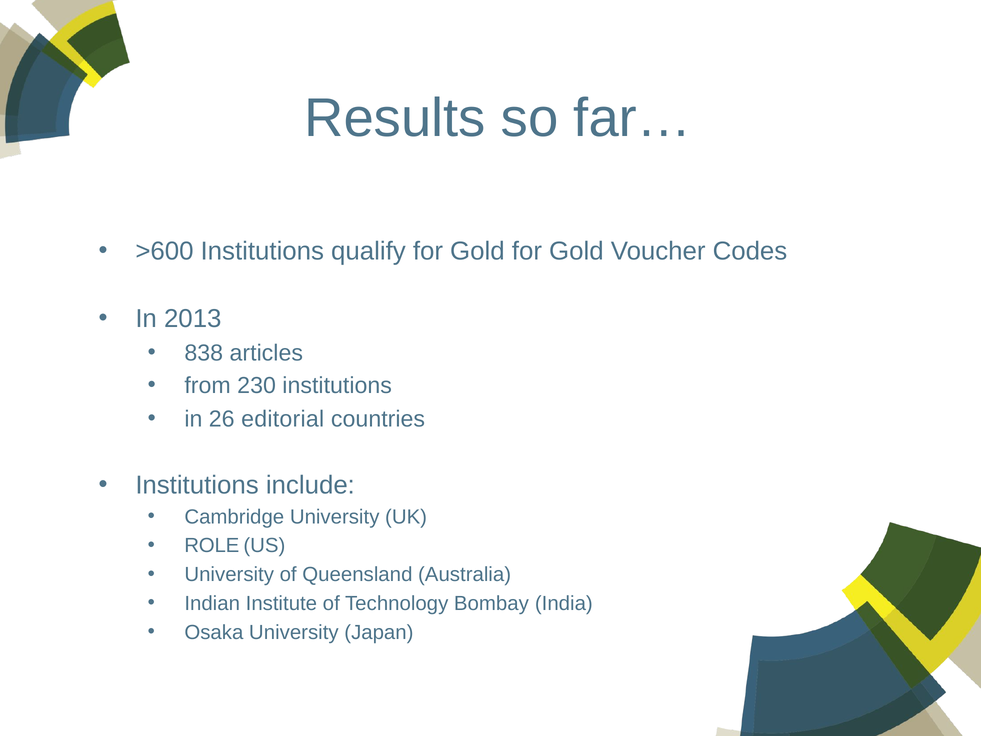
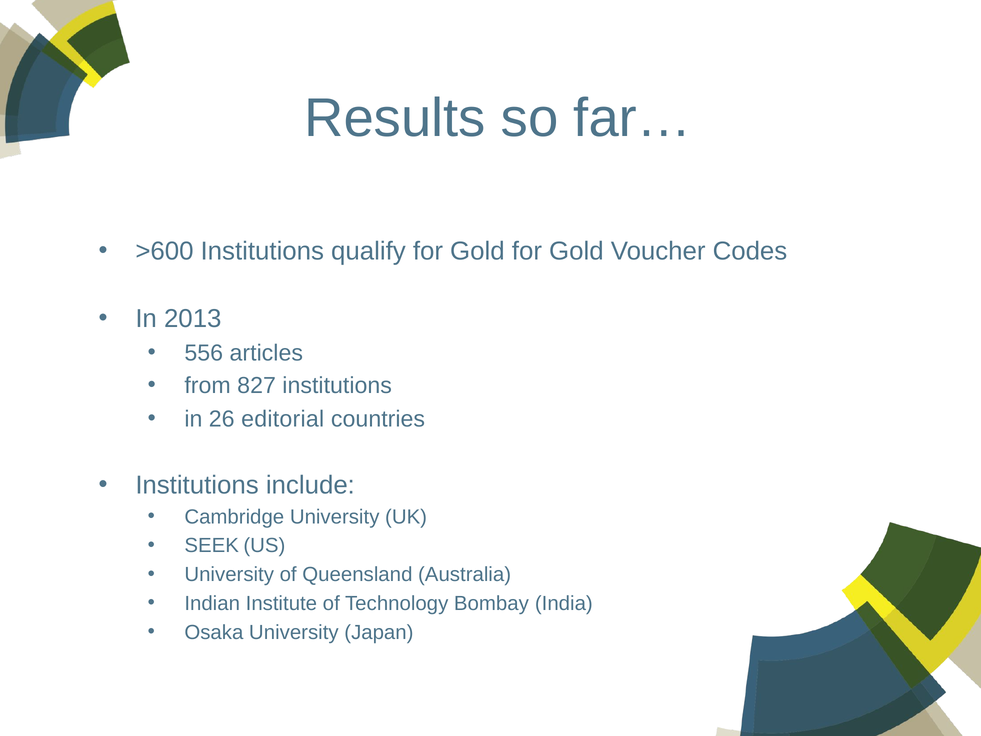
838: 838 -> 556 (204, 353)
230: 230 -> 827 (257, 385)
ROLE: ROLE -> SEEK (212, 546)
